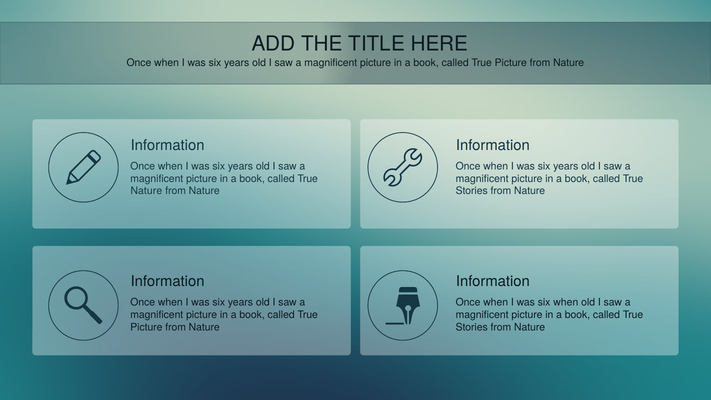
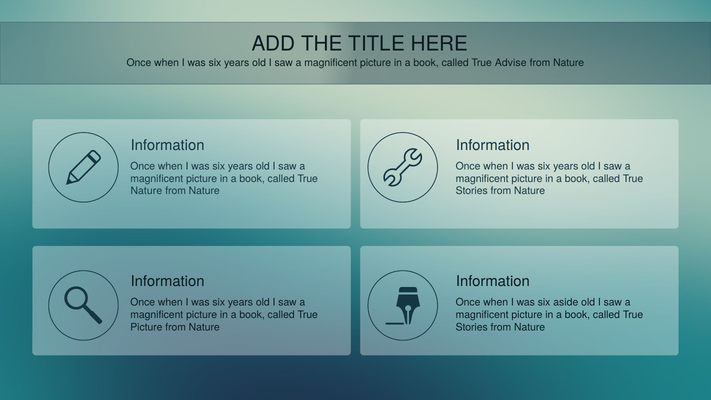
Picture: Picture -> Advise (511, 63)
six when: when -> aside (566, 302)
